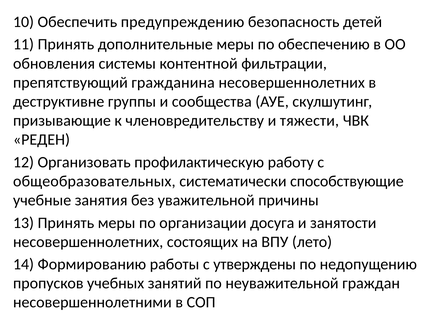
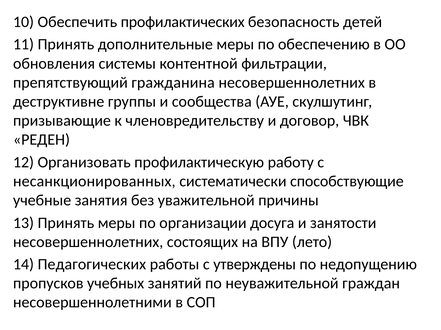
предупреждению: предупреждению -> профилактических (183, 22)
тяжести: тяжести -> договор (310, 121)
общеобразовательных: общеобразовательных -> несанкционированных (94, 182)
Формированию: Формированию -> Педагогических (92, 265)
